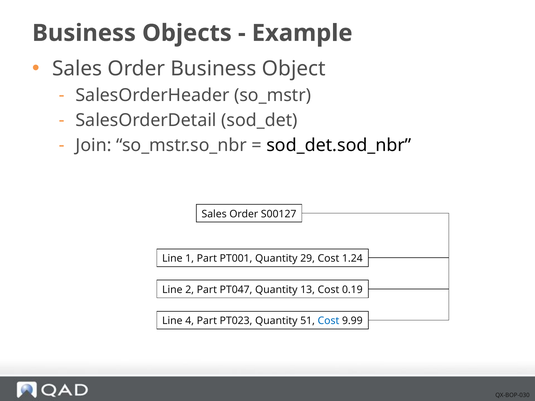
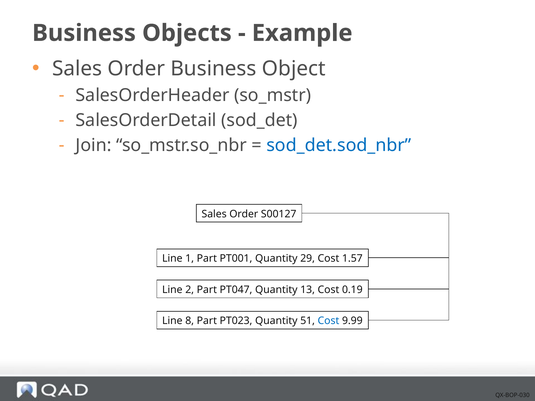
sod_det.sod_nbr colour: black -> blue (339, 145)
1.24: 1.24 -> 1.57 (352, 259)
4: 4 -> 8 (190, 321)
